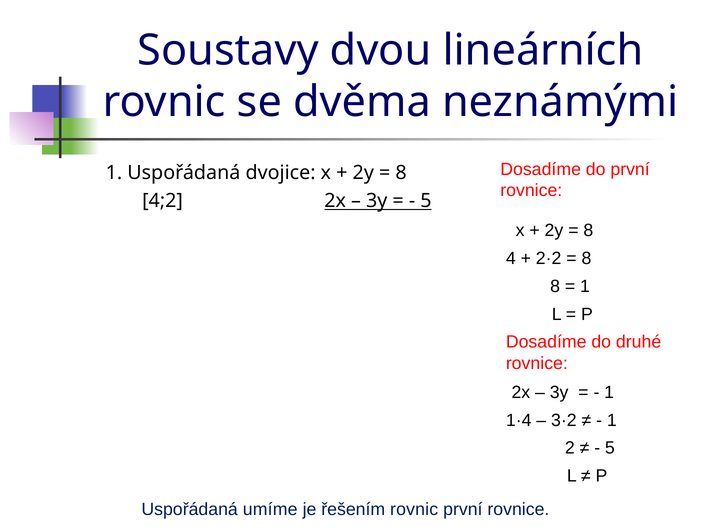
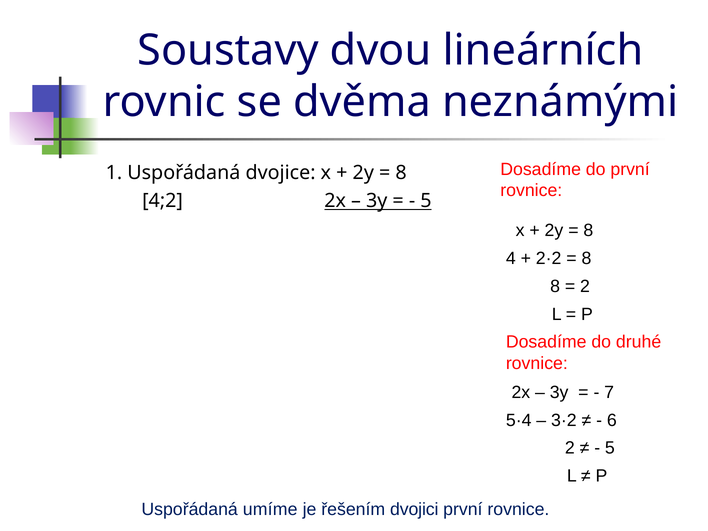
1: 1 -> 2 (585, 286)
1: 1 -> 7 (609, 392)
1·4: 1·4 -> 5·4 (519, 420)
1: 1 -> 6 (612, 420)
řešením rovnic: rovnic -> dvojici (414, 509)
